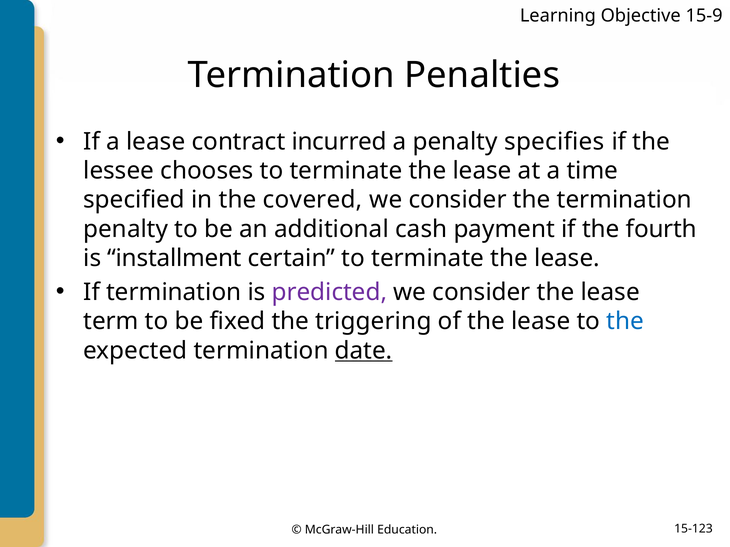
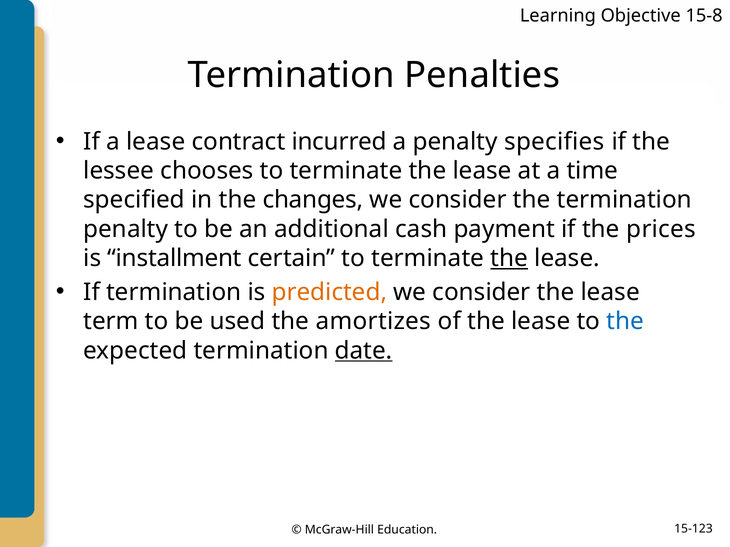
15-9: 15-9 -> 15-8 (704, 16)
covered: covered -> changes (313, 200)
fourth: fourth -> prices (661, 229)
the underline: none -> present (509, 258)
predicted colour: purple -> orange (329, 292)
fixed: fixed -> used (237, 322)
triggering: triggering -> amortizes (373, 322)
